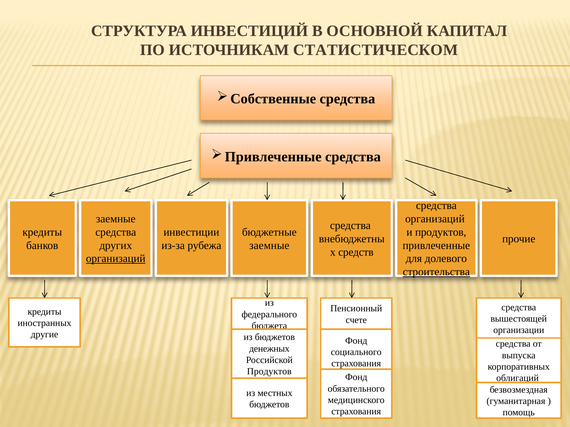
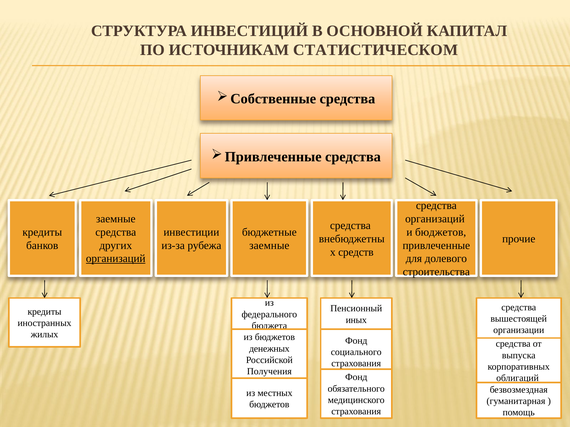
и продуктов: продуктов -> бюджетов (441, 232)
строительства underline: present -> none (436, 272)
счете: счете -> иных (356, 320)
другие: другие -> жилых (45, 335)
Продуктов: Продуктов -> Получения (269, 372)
